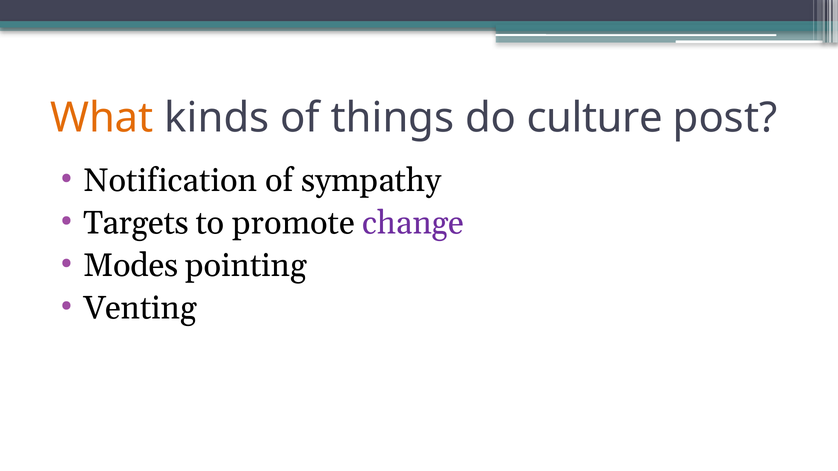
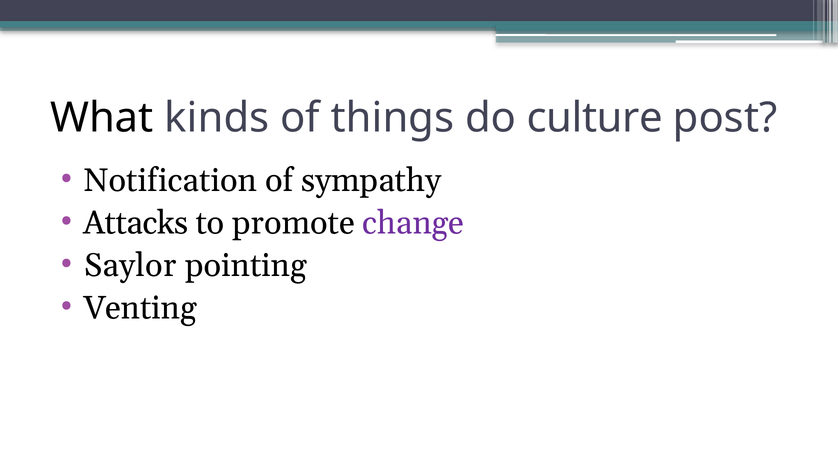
What colour: orange -> black (102, 118)
Targets: Targets -> Attacks (136, 223)
Modes: Modes -> Saylor (130, 266)
